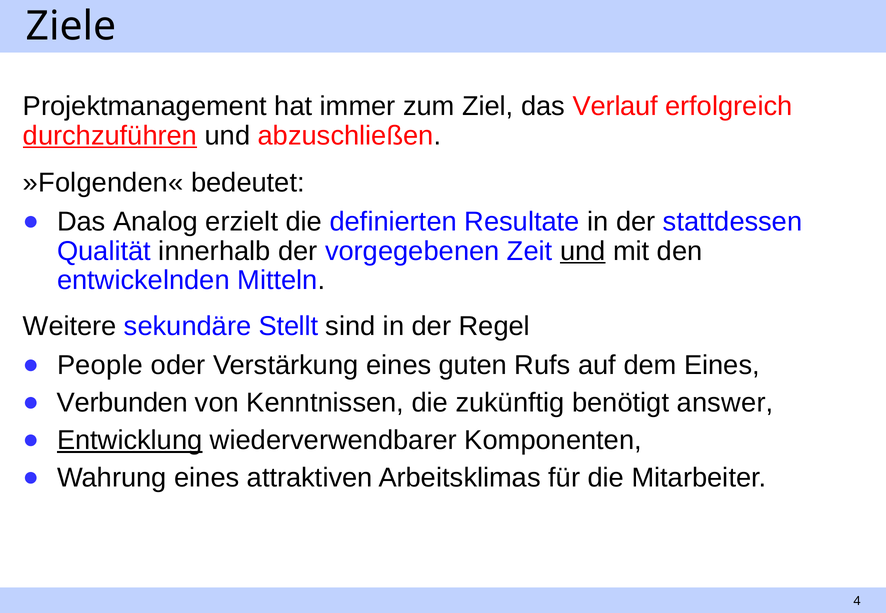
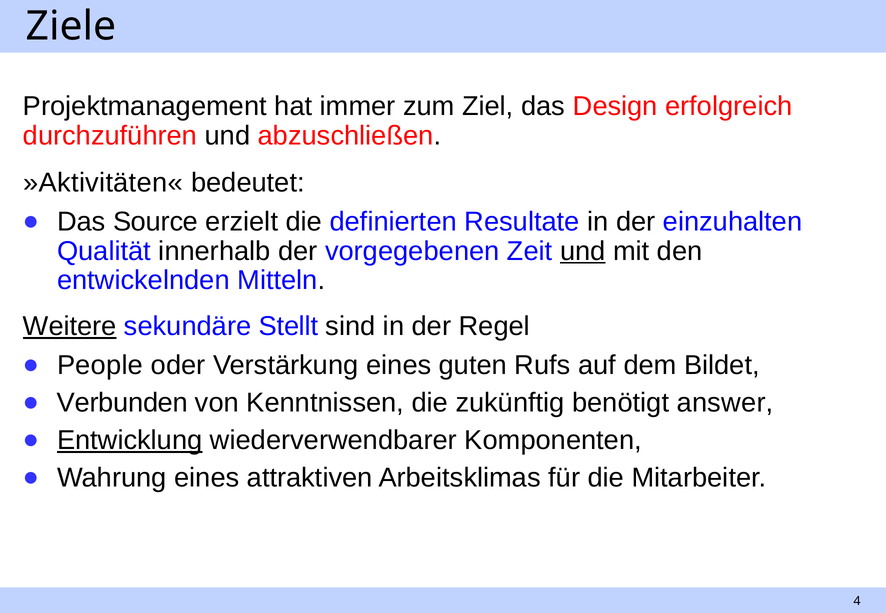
Verlauf: Verlauf -> Design (615, 106)
durchzuführen underline: present -> none (110, 136)
»Folgenden«: »Folgenden« -> »Aktivitäten« (103, 183)
Analog: Analog -> Source (156, 222)
stattdessen: stattdessen -> einzuhalten (733, 222)
Weitere underline: none -> present (70, 326)
dem Eines: Eines -> Bildet (722, 365)
